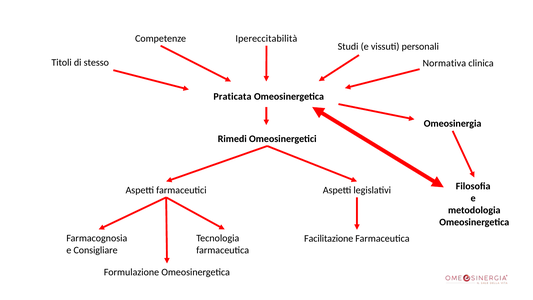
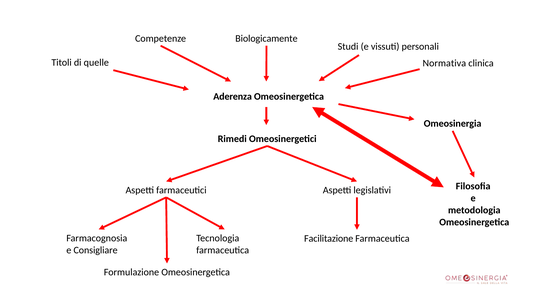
Ipereccitabilità: Ipereccitabilità -> Biologicamente (266, 38)
stesso: stesso -> quelle (96, 63)
Praticata: Praticata -> Aderenza (233, 97)
